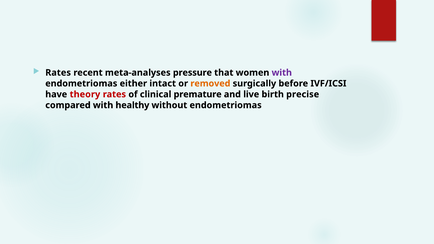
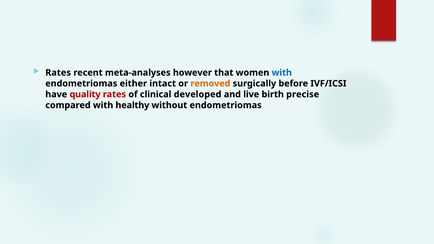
pressure: pressure -> however (192, 73)
with colour: purple -> blue (282, 73)
theory: theory -> quality (85, 94)
premature: premature -> developed (198, 94)
